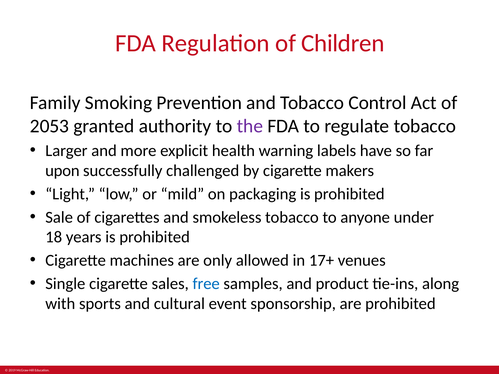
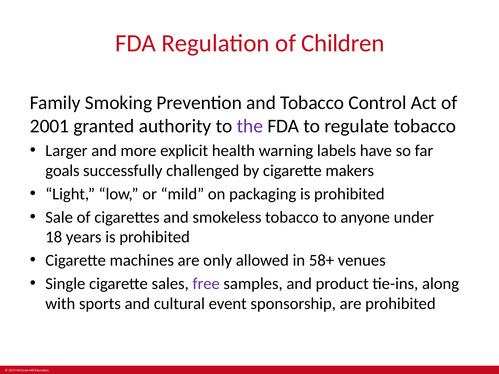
2053: 2053 -> 2001 (49, 126)
upon: upon -> goals (62, 171)
17+: 17+ -> 58+ (321, 261)
free colour: blue -> purple (206, 284)
